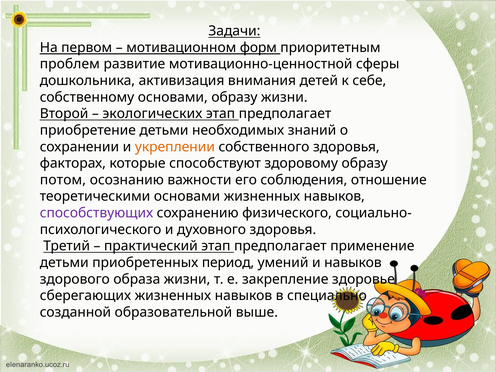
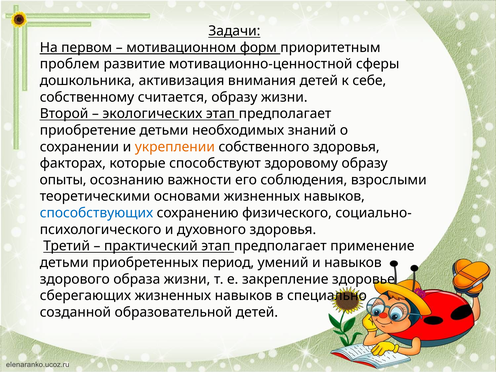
собственному основами: основами -> считается (173, 97)
потом: потом -> опыты (63, 180)
отношение: отношение -> взрослыми (389, 180)
способствующих colour: purple -> blue (96, 213)
образовательной выше: выше -> детей (257, 312)
